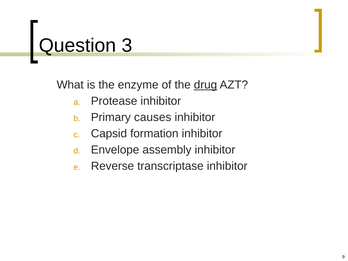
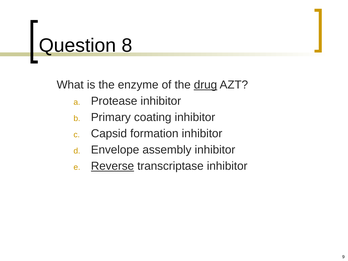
3: 3 -> 8 (127, 45)
causes: causes -> coating (153, 117)
Reverse underline: none -> present (112, 166)
